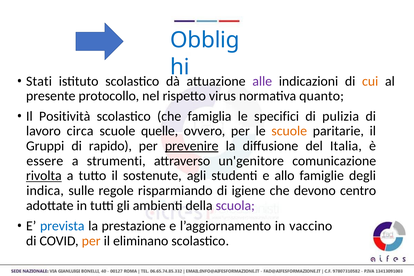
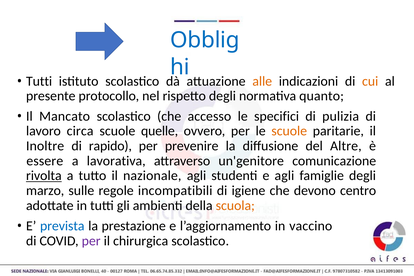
Stati: Stati -> Tutti (39, 81)
alle colour: purple -> orange (262, 81)
rispetto virus: virus -> degli (222, 96)
Positività: Positività -> Mancato (65, 116)
famiglia: famiglia -> accesso (209, 116)
Gruppi: Gruppi -> Inoltre (45, 146)
prevenire underline: present -> none (192, 146)
Italia: Italia -> Altre (346, 146)
strumenti: strumenti -> lavorativa (116, 161)
sostenute: sostenute -> nazionale (152, 176)
e allo: allo -> agli (284, 176)
indica: indica -> marzo (45, 191)
risparmiando: risparmiando -> incompatibili (175, 191)
scuola colour: purple -> orange (235, 206)
per colour: orange -> purple (91, 241)
eliminano: eliminano -> chirurgica (141, 241)
